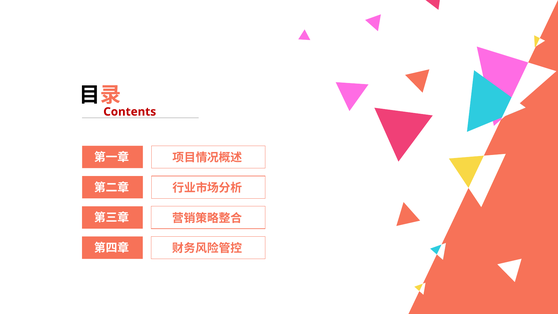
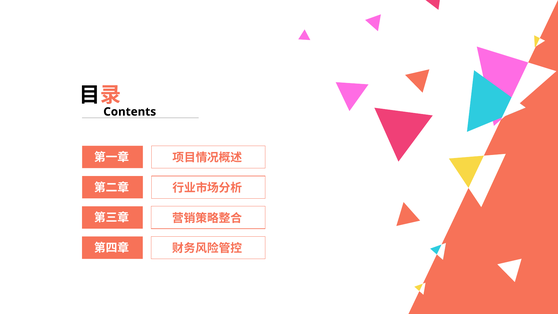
Contents colour: red -> black (130, 112)
